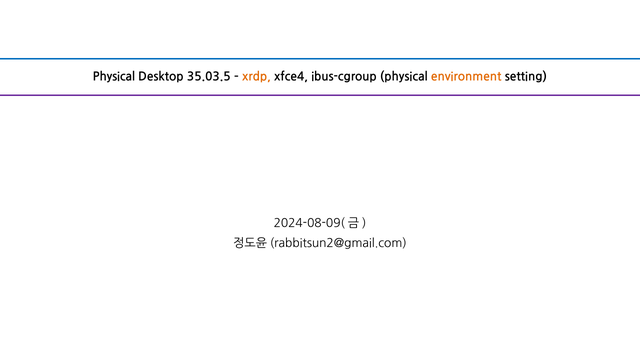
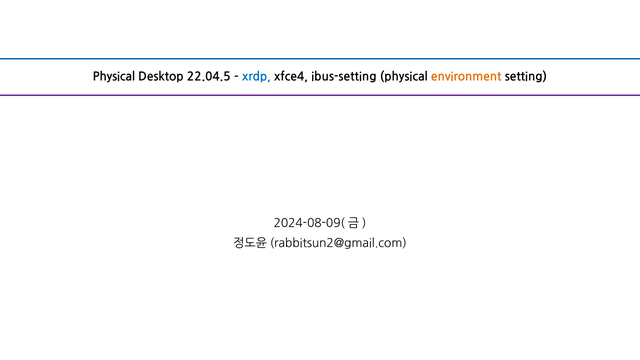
35.03.5: 35.03.5 -> 22.04.5 (209, 77)
xrdp colour: orange -> blue (257, 77)
ibus-cgroup: ibus-cgroup -> ibus-setting (344, 77)
